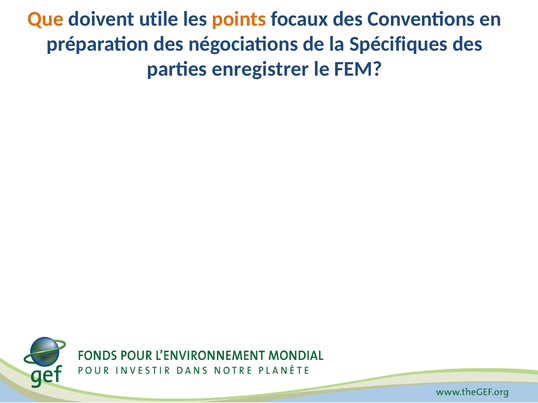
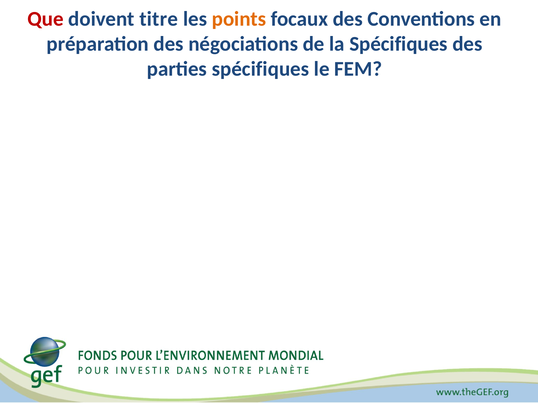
Que colour: orange -> red (46, 19)
utile: utile -> titre (159, 19)
parties enregistrer: enregistrer -> spécifiques (260, 69)
